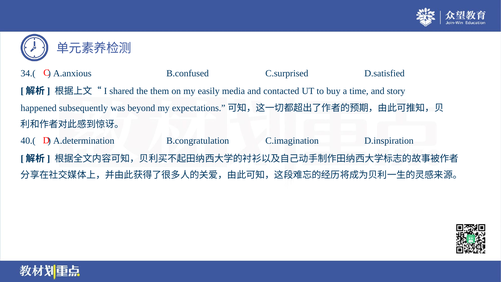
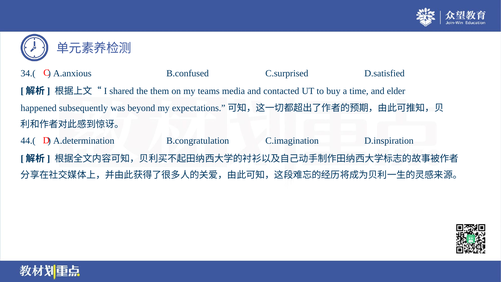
easily: easily -> teams (209, 91)
story: story -> elder (396, 91)
40.(: 40.( -> 44.( (28, 141)
